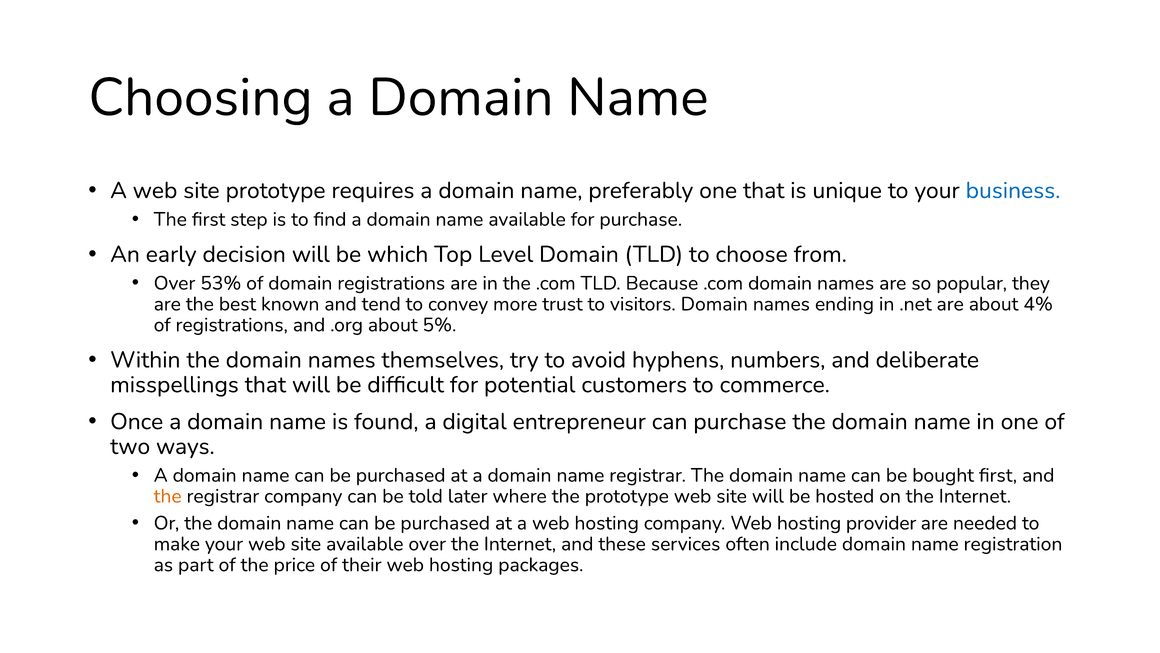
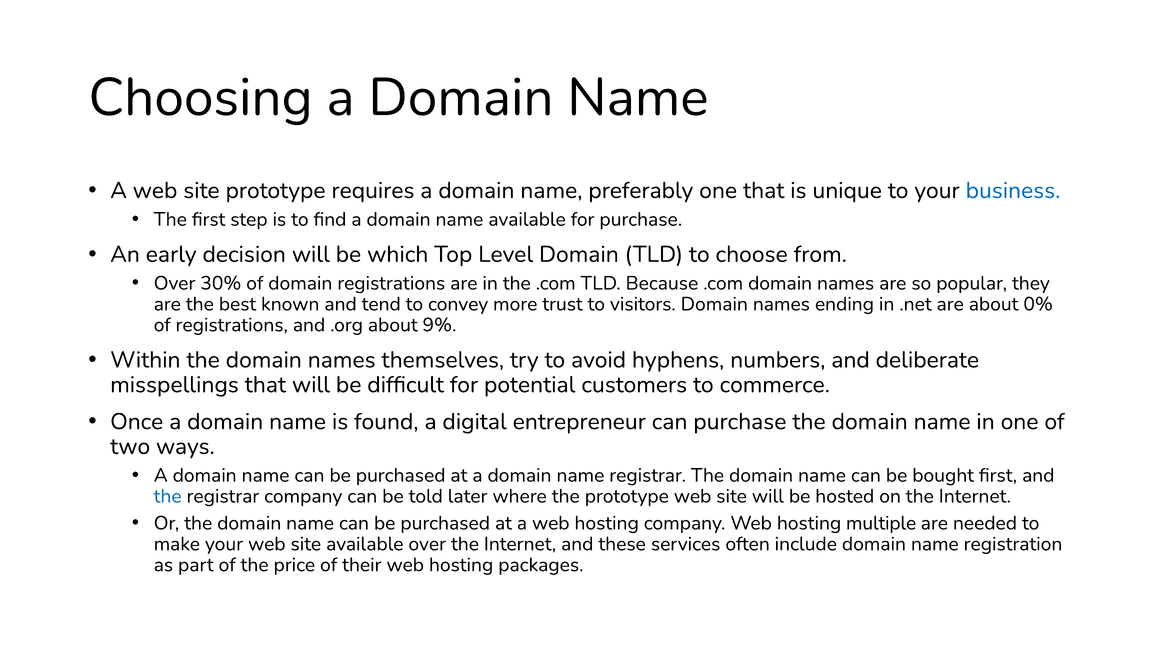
53%: 53% -> 30% (221, 283)
4%: 4% -> 0% (1038, 304)
5%: 5% -> 9% (439, 325)
the colour: orange -> blue (168, 496)
provider: provider -> multiple (881, 523)
